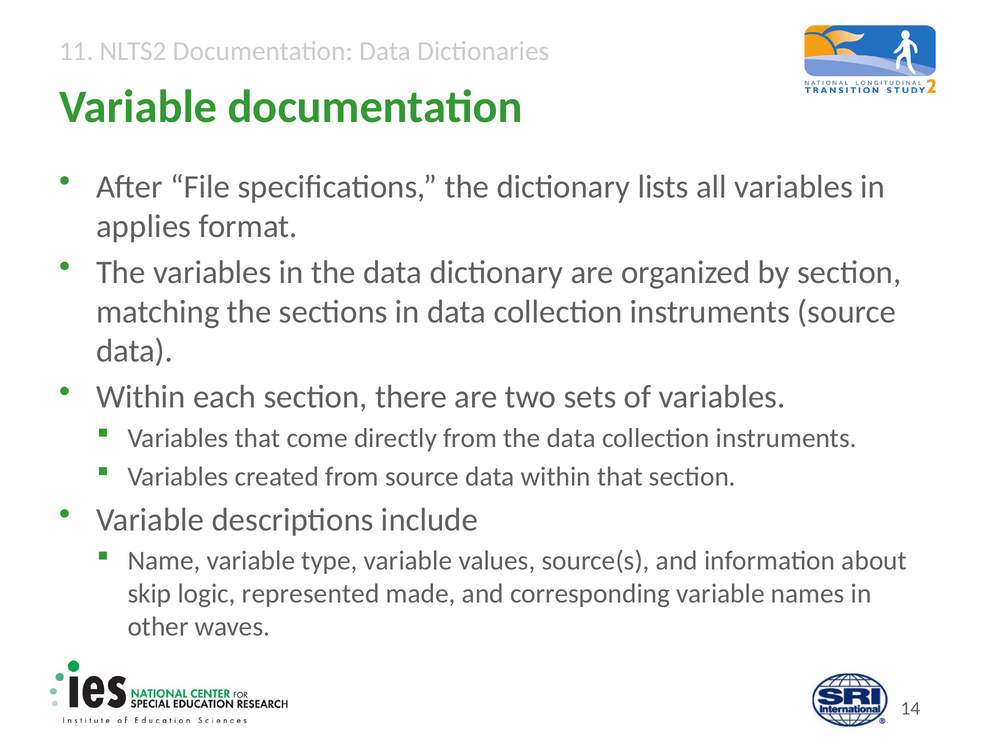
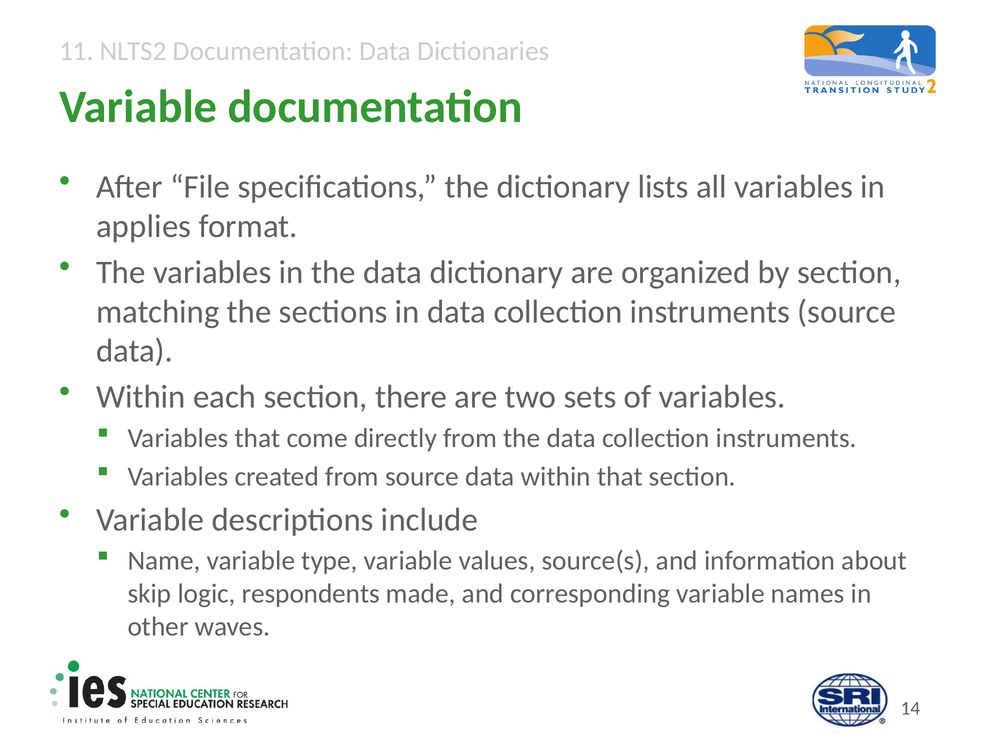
represented: represented -> respondents (311, 594)
